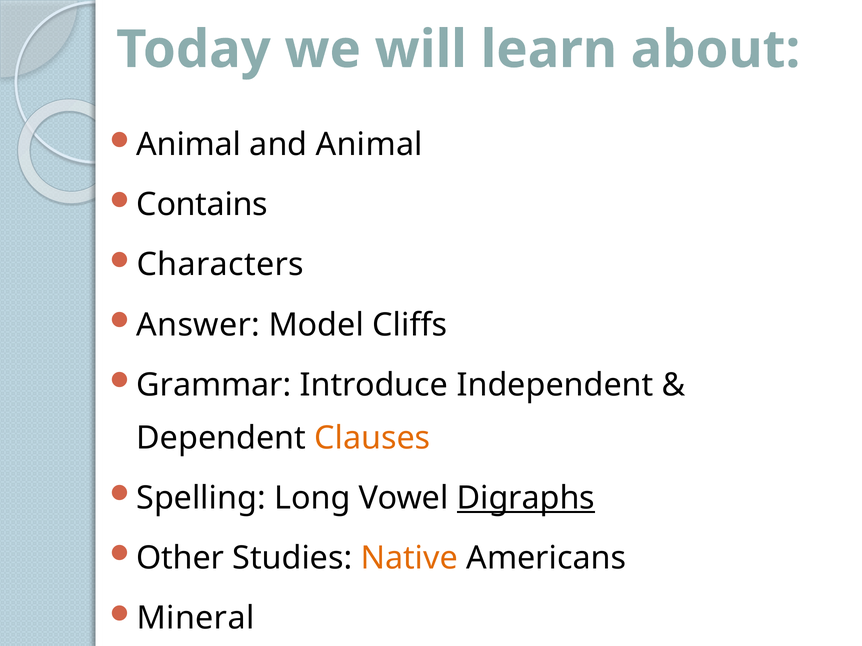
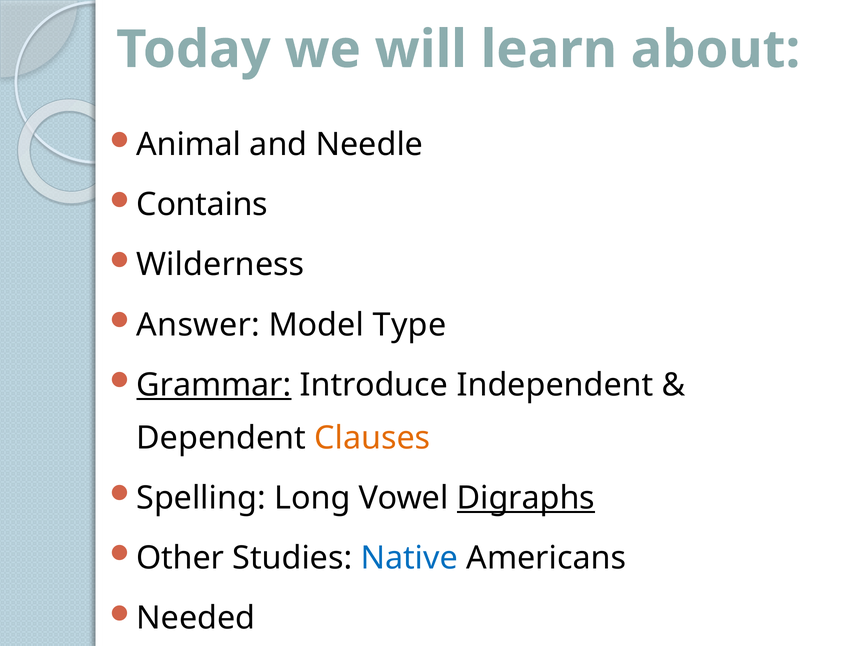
and Animal: Animal -> Needle (369, 145)
Characters: Characters -> Wilderness (220, 265)
Cliffs: Cliffs -> Type (410, 325)
Grammar underline: none -> present (214, 385)
Native colour: orange -> blue (409, 559)
Mineral: Mineral -> Needed (196, 619)
